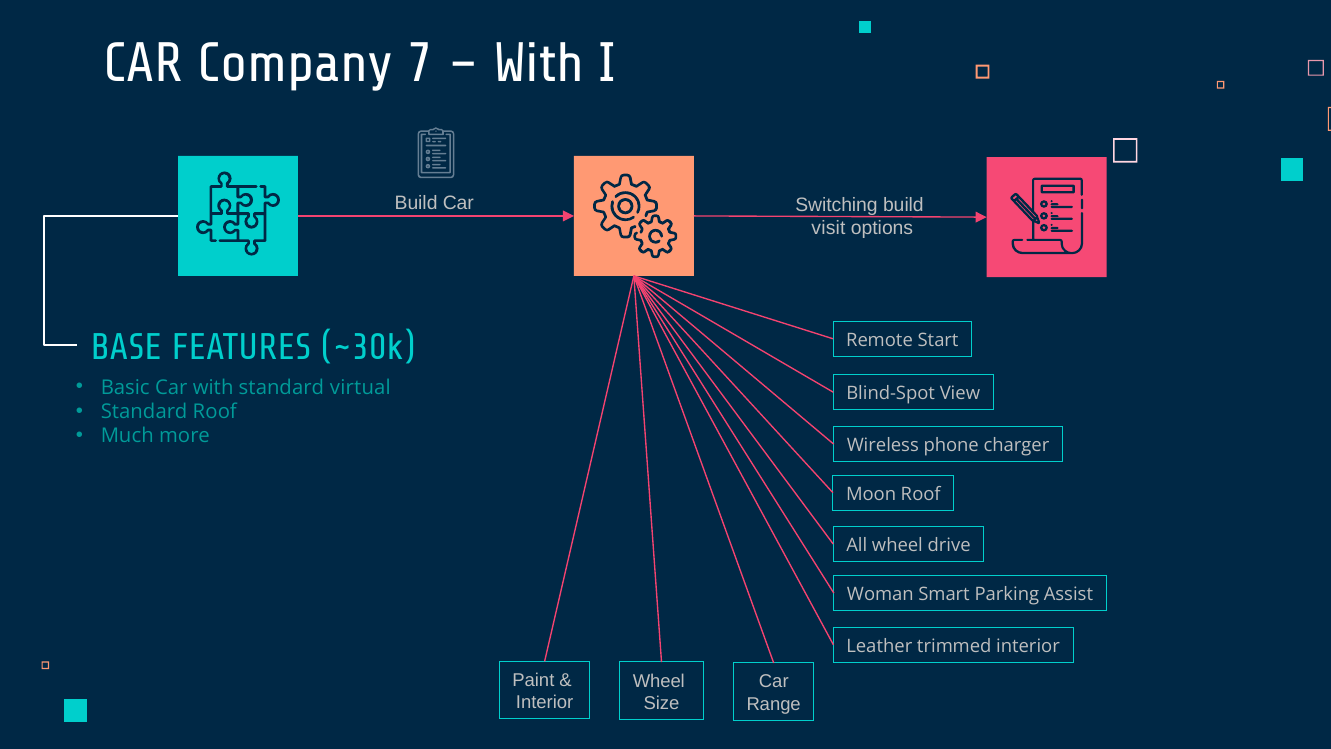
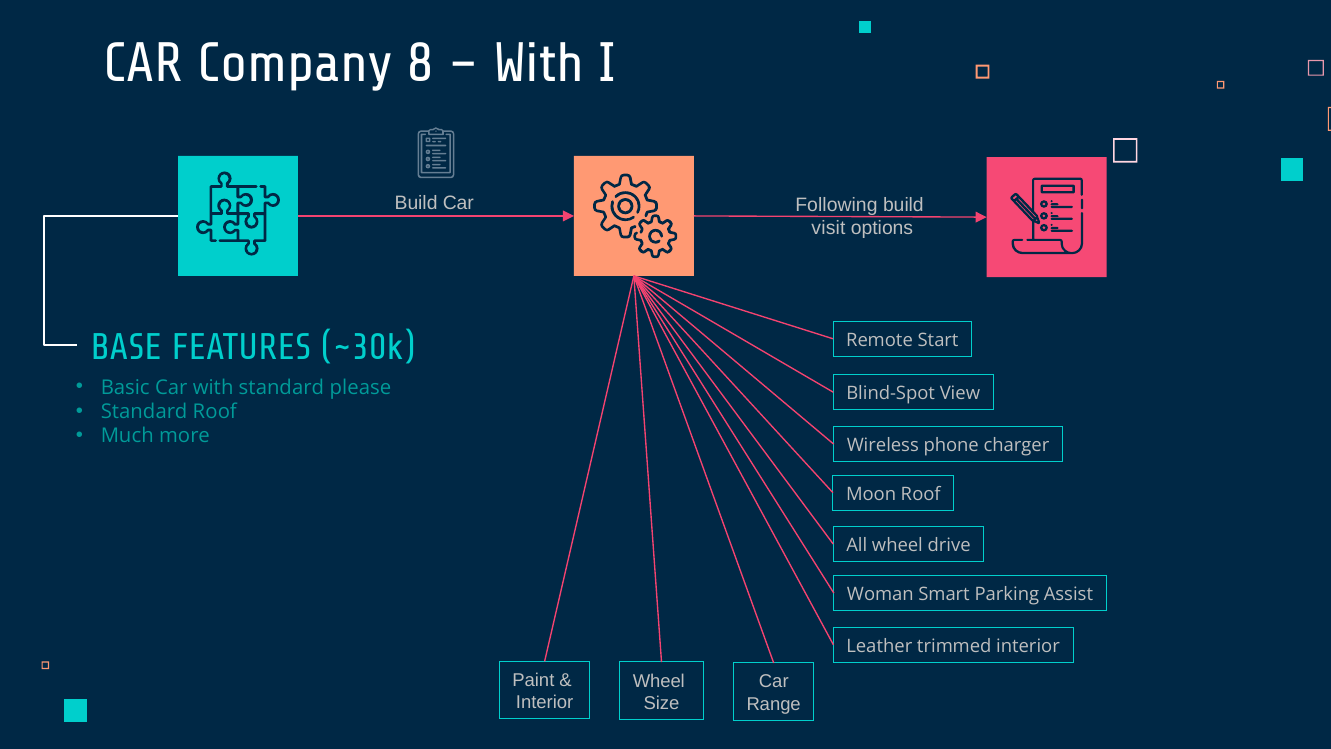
7: 7 -> 8 (421, 63)
Switching: Switching -> Following (836, 205)
virtual: virtual -> please (360, 387)
